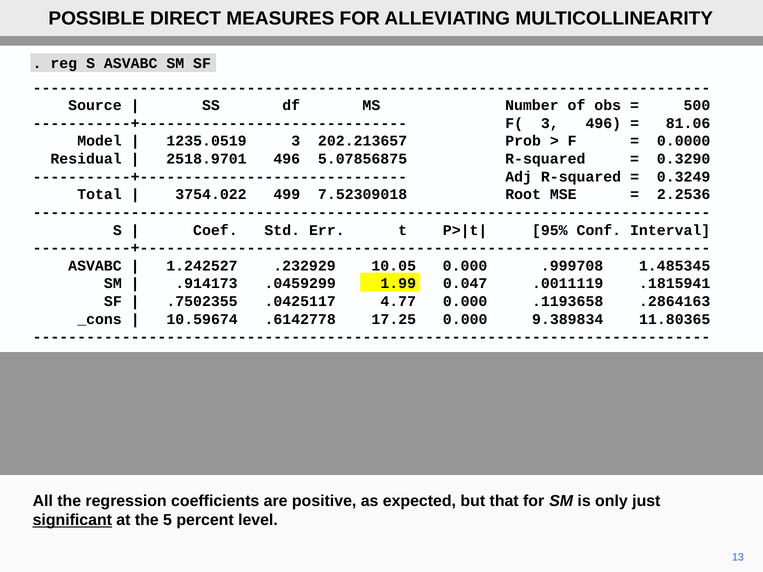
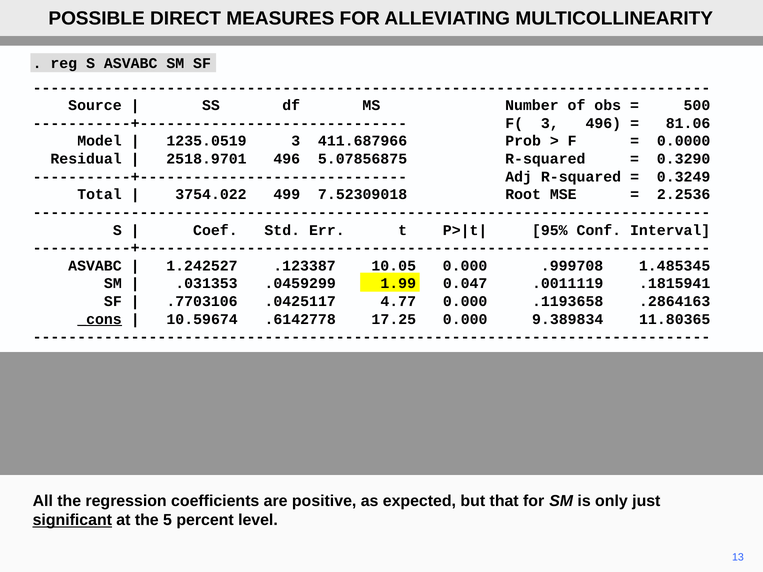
202.213657: 202.213657 -> 411.687966 (363, 141)
.232929: .232929 -> .123387 (305, 266)
.914173: .914173 -> .031353 (206, 284)
.7502355: .7502355 -> .7703106 (202, 301)
_cons underline: none -> present (100, 319)
